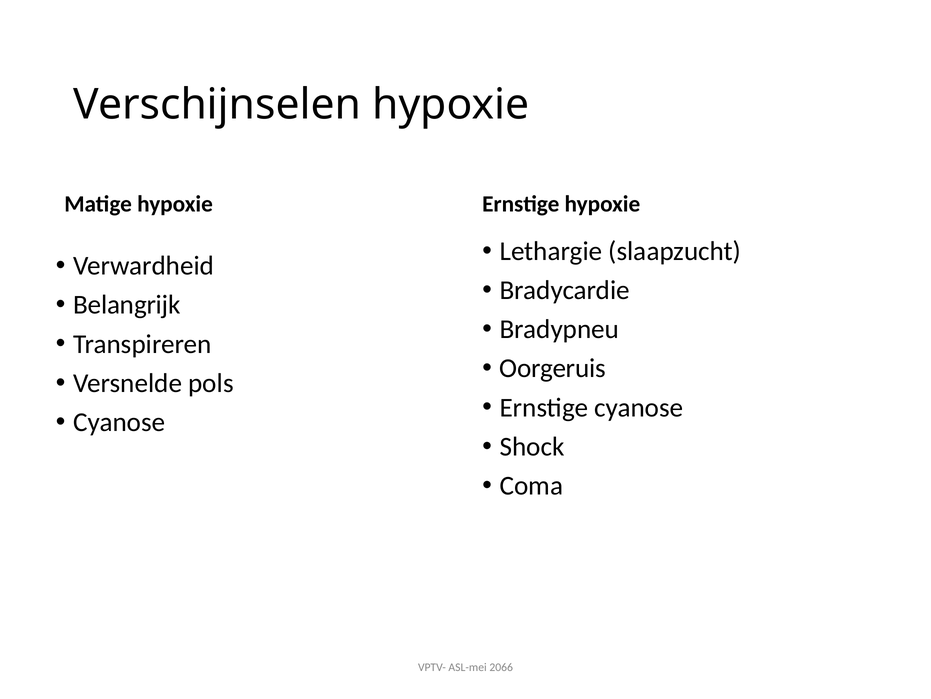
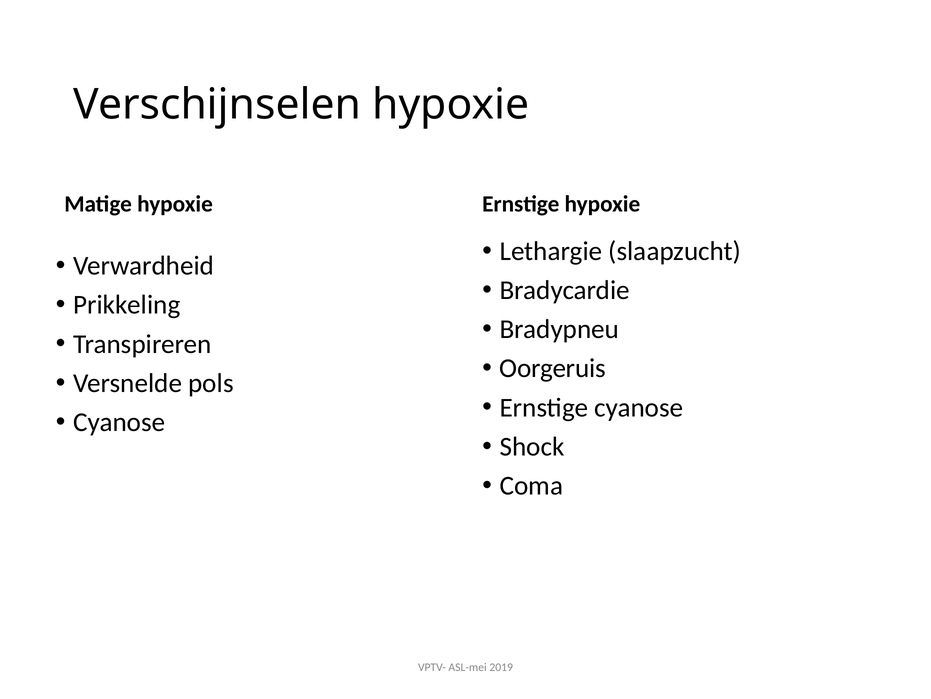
Belangrijk: Belangrijk -> Prikkeling (127, 305)
2066: 2066 -> 2019 (501, 667)
